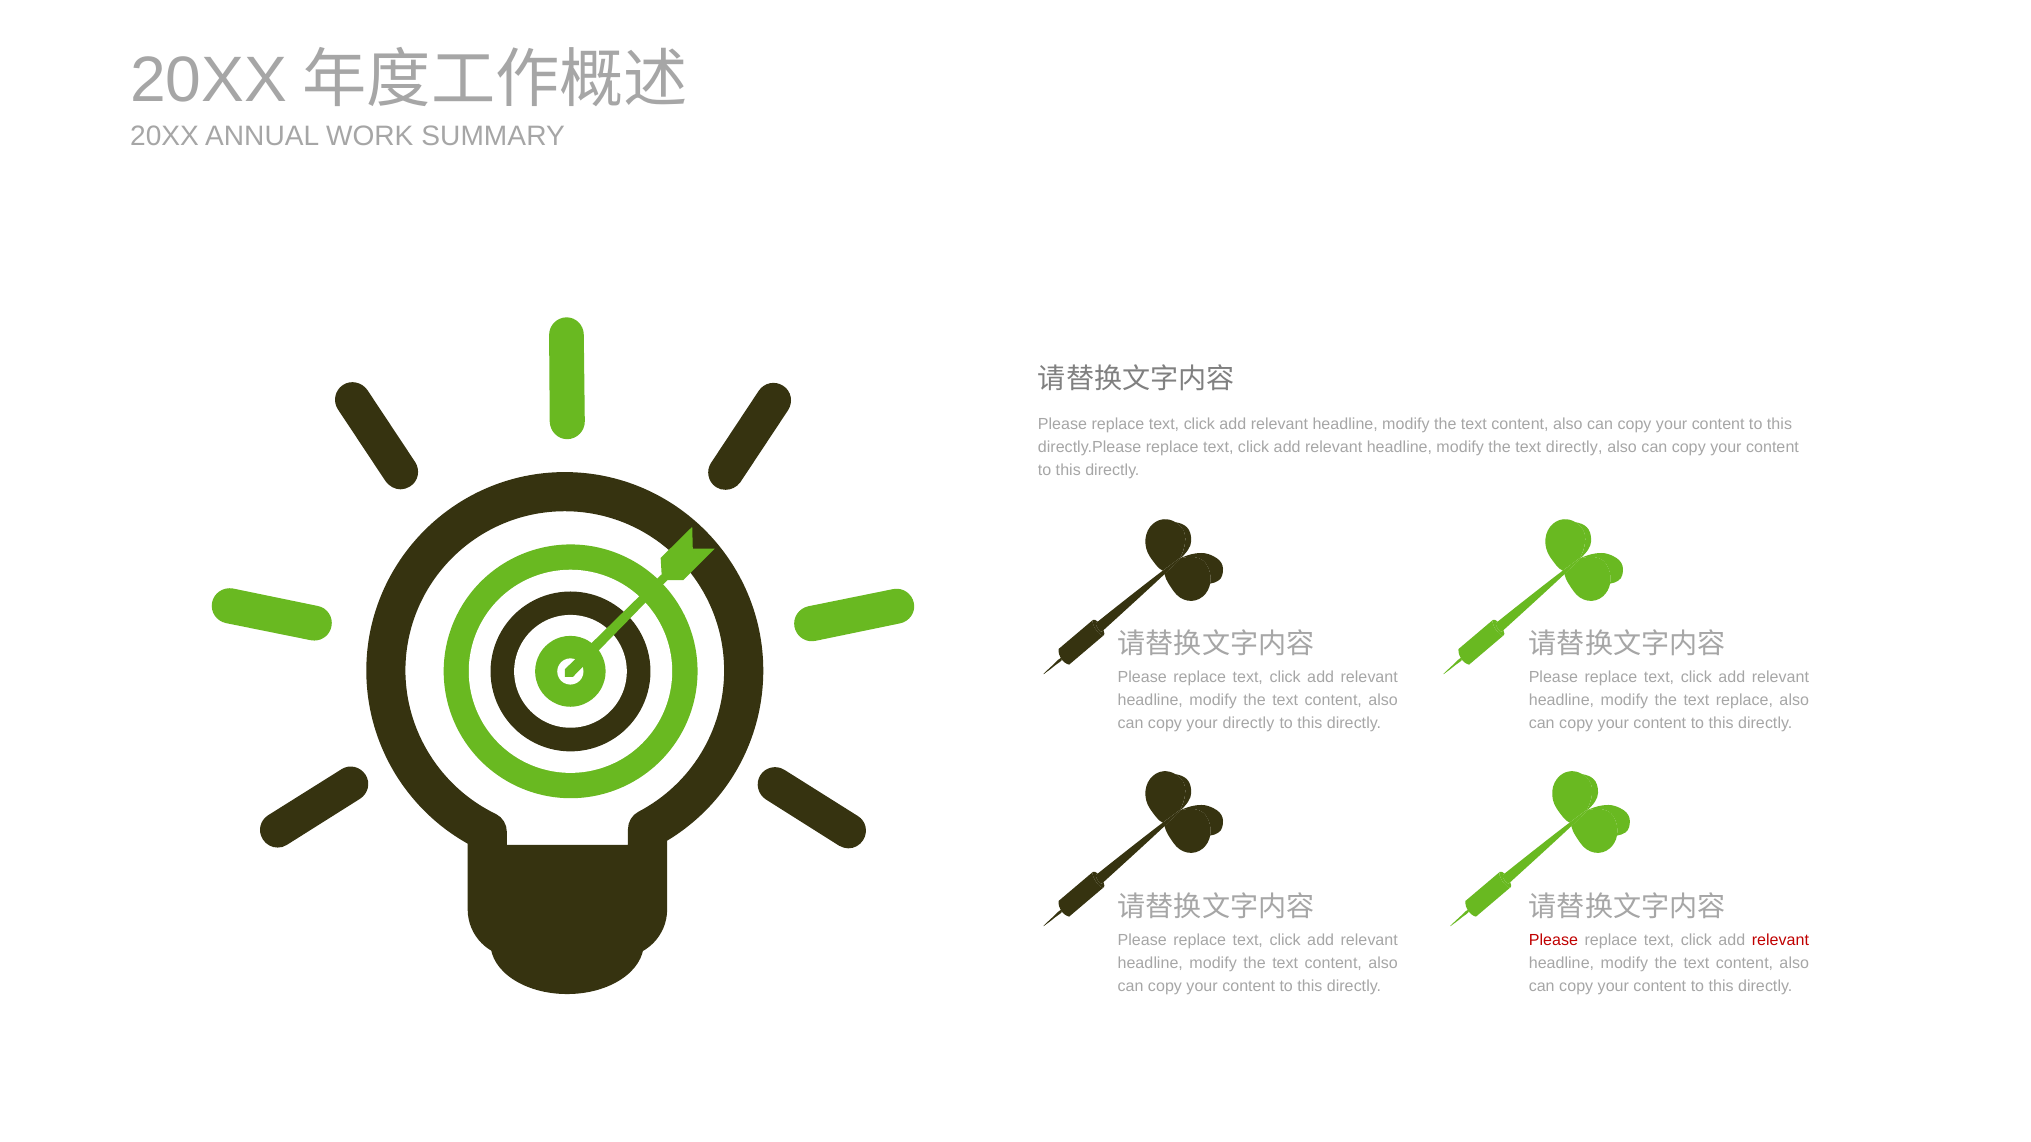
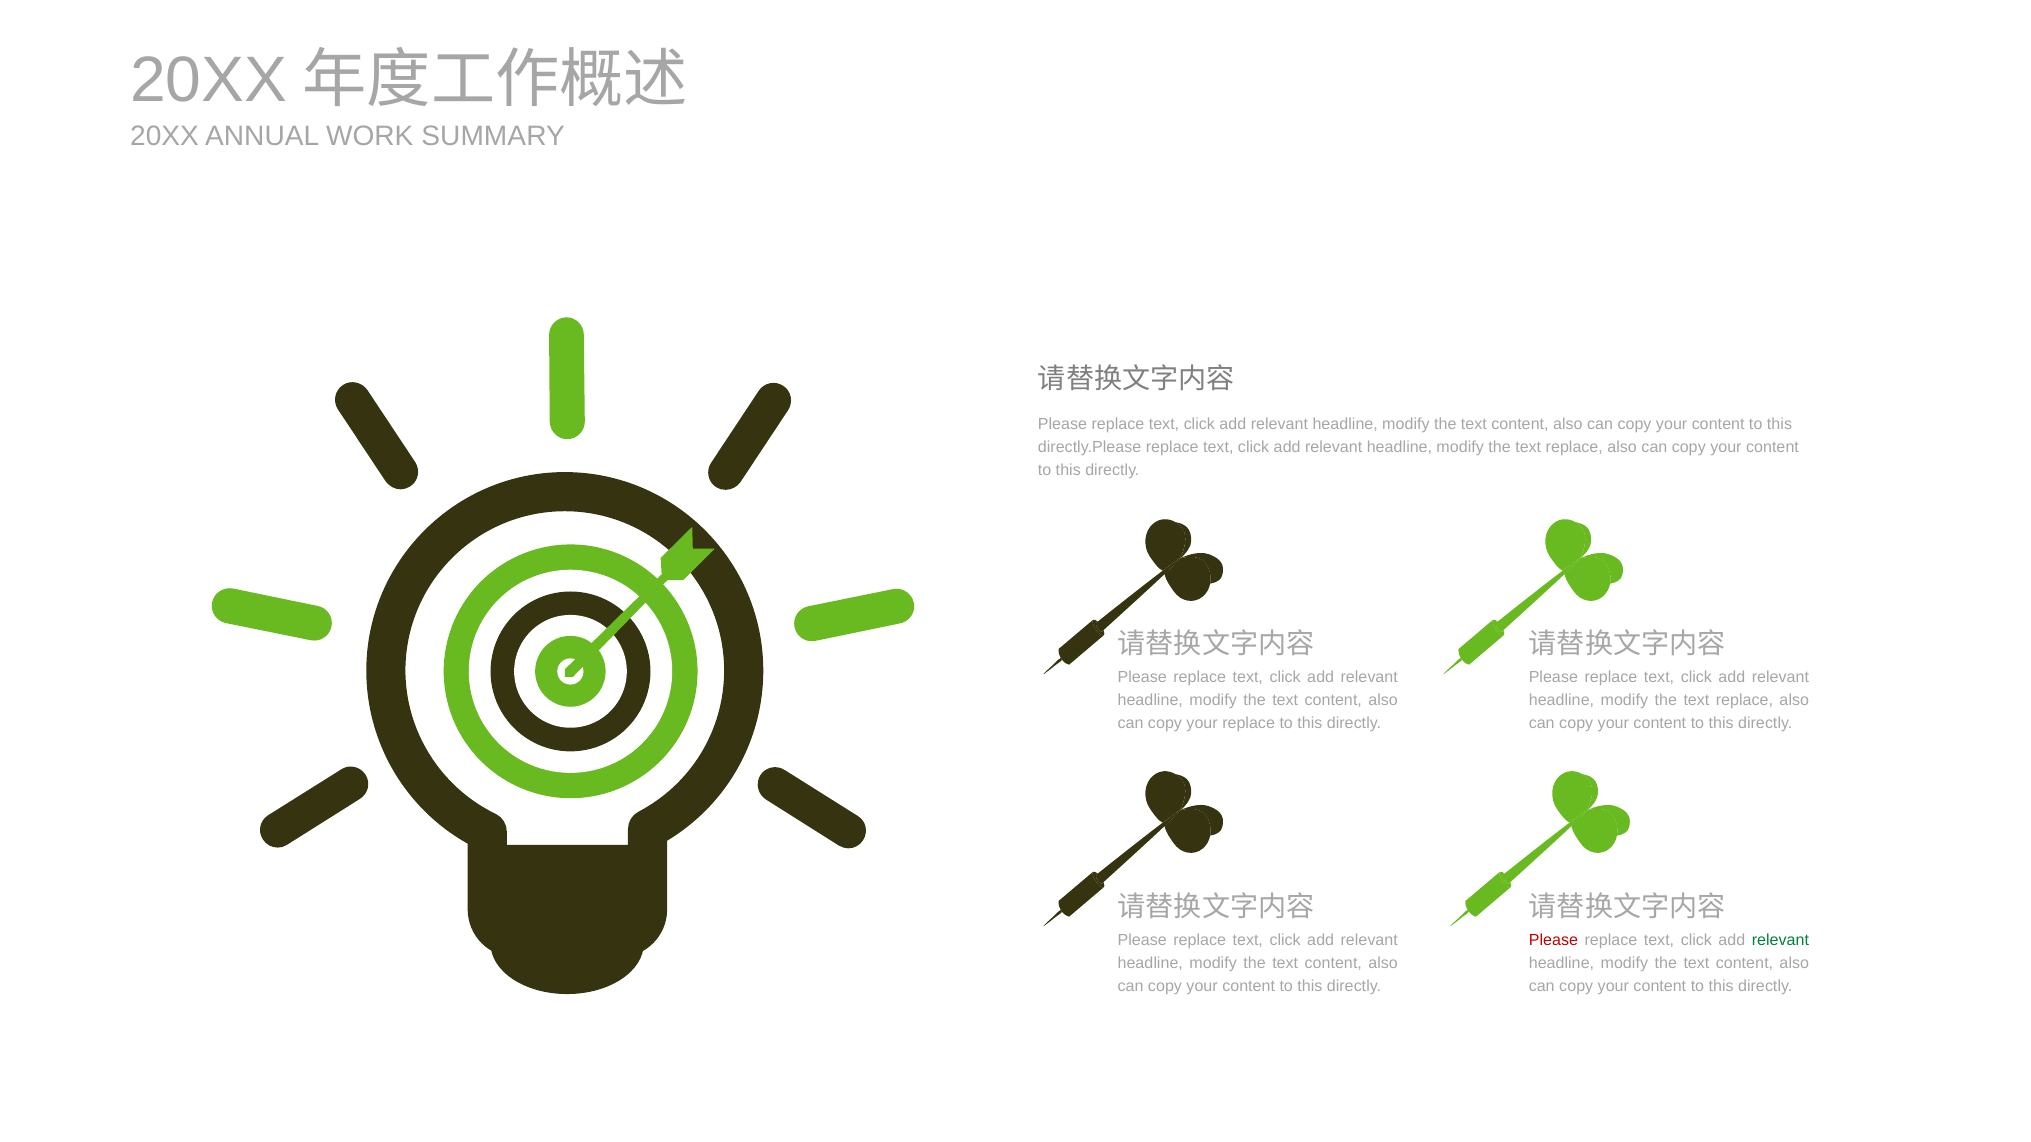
directly: directly -> replace (1574, 447)
your directly: directly -> replace (1249, 724)
relevant colour: red -> green (1780, 941)
